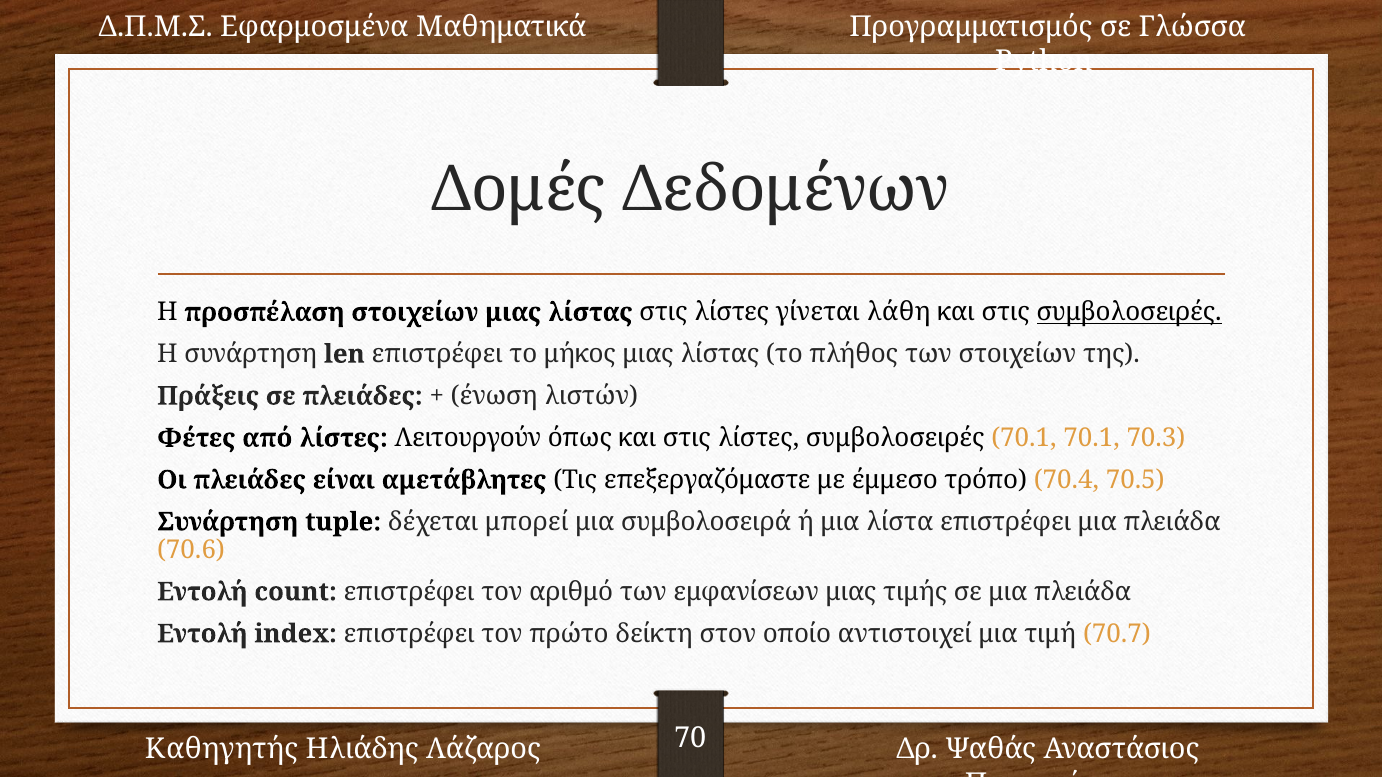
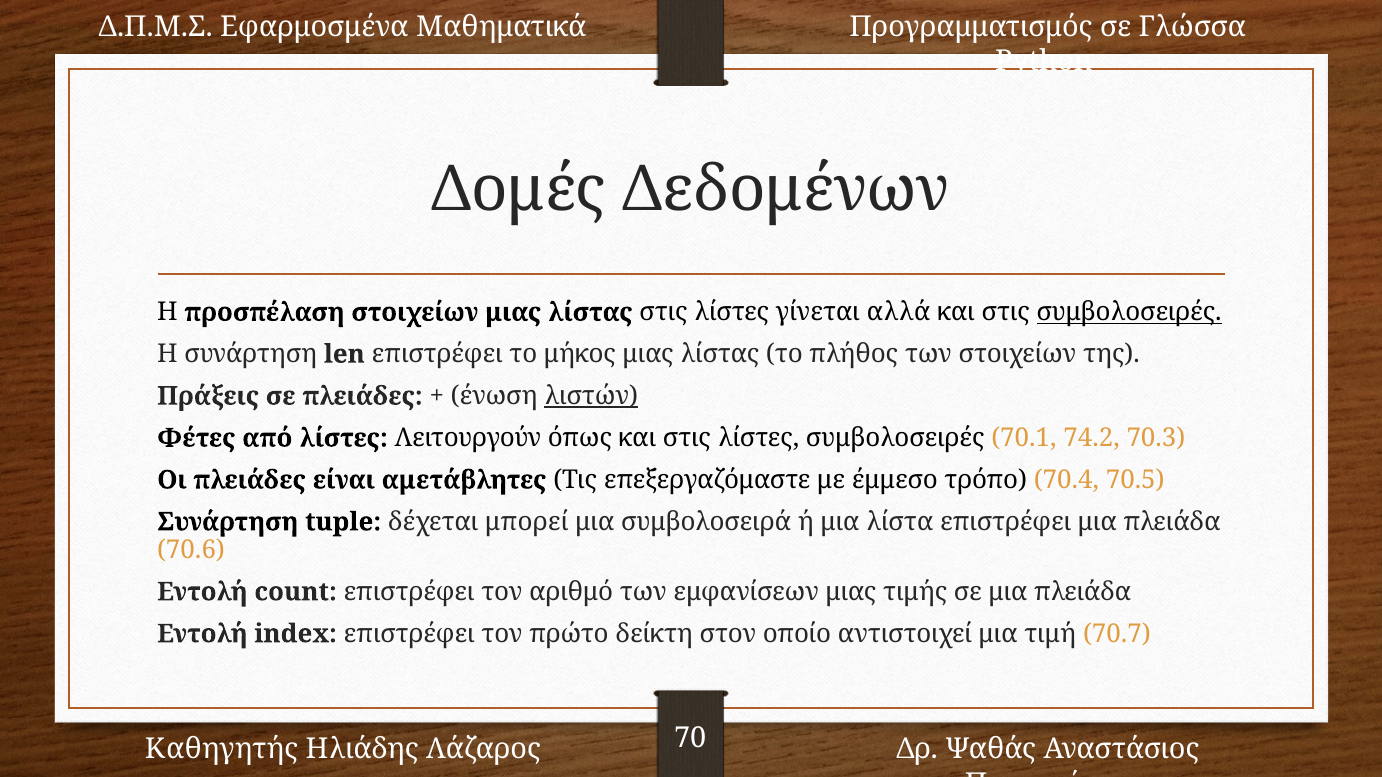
λάθη: λάθη -> αλλά (899, 312)
λιστών underline: none -> present (591, 396)
70.1 70.1: 70.1 -> 74.2 (1092, 438)
